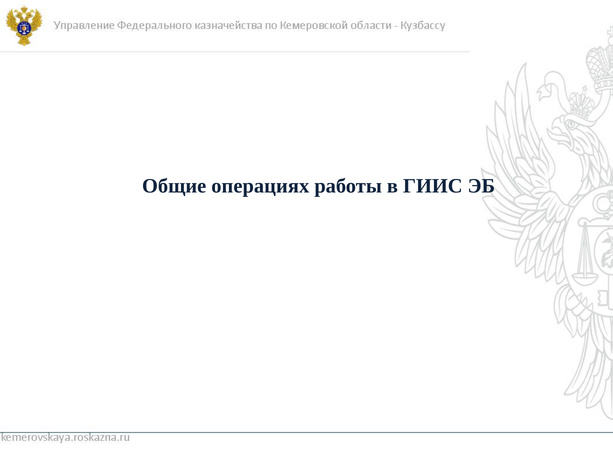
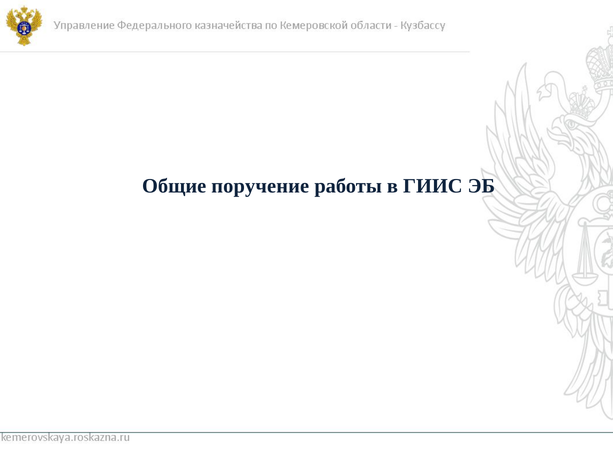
операциях: операциях -> поручение (260, 186)
